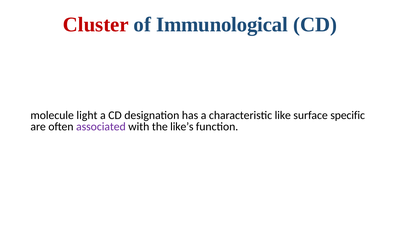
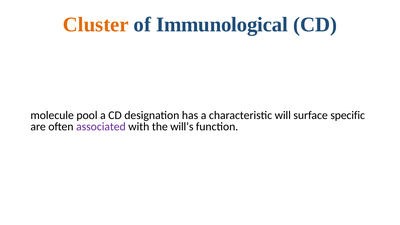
Cluster colour: red -> orange (96, 25)
light: light -> pool (87, 115)
like: like -> will (283, 115)
like’s: like’s -> will’s (182, 127)
